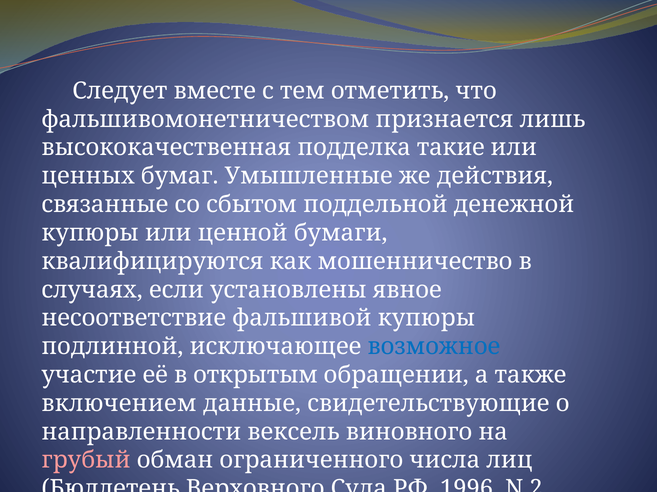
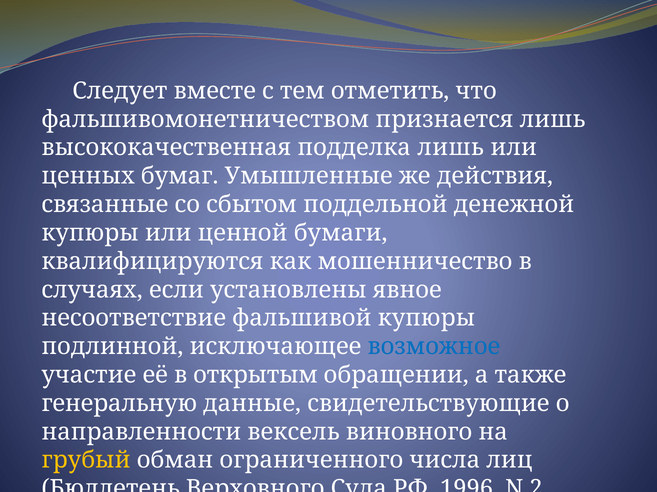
подделка такие: такие -> лишь (451, 148)
включением: включением -> генеральную (119, 404)
грубый colour: pink -> yellow (86, 461)
